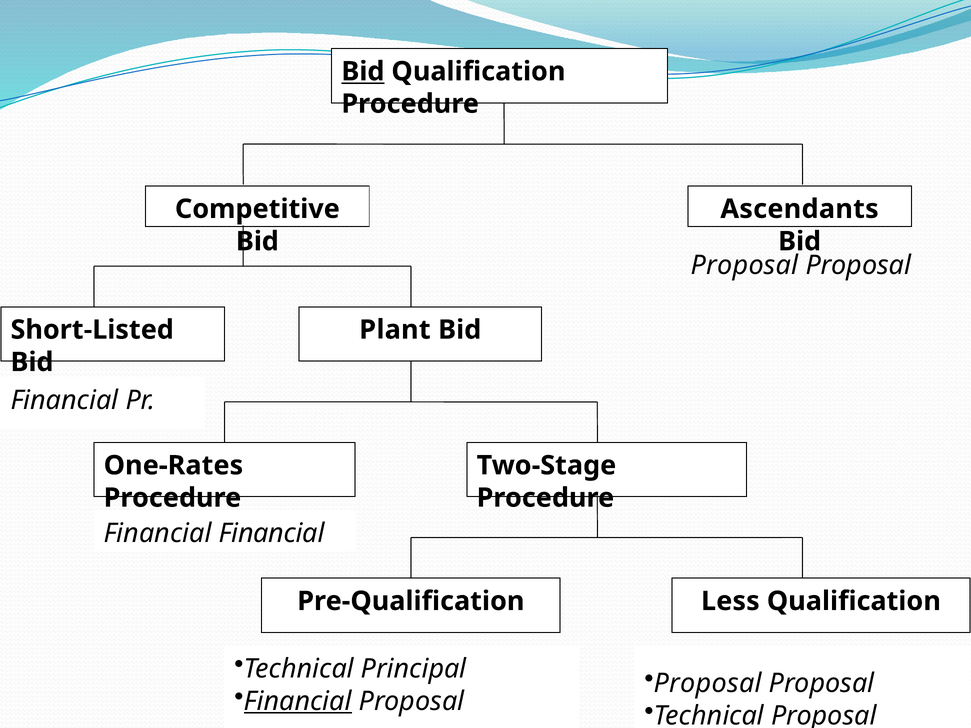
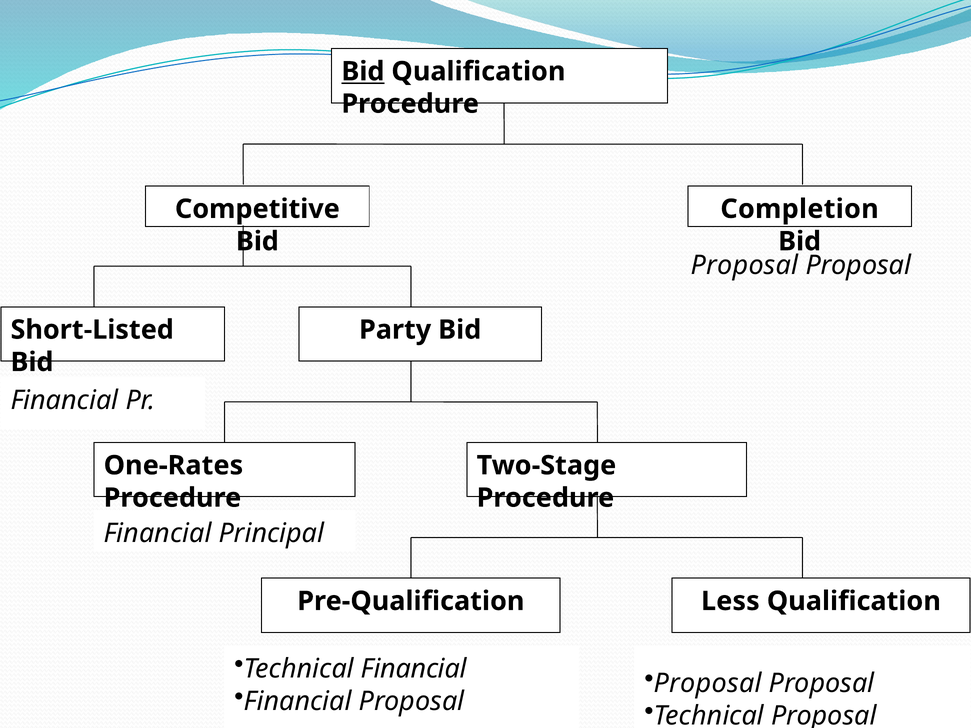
Ascendants: Ascendants -> Completion (800, 209)
Plant: Plant -> Party (395, 330)
Financial: Financial -> Principal (271, 533)
Technical Principal: Principal -> Financial (414, 669)
Financial underline: present -> none (298, 701)
